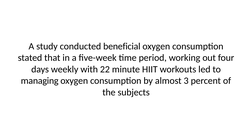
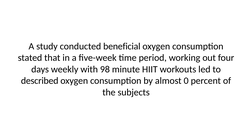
22: 22 -> 98 (105, 70)
managing: managing -> described (40, 81)
3: 3 -> 0 (186, 81)
